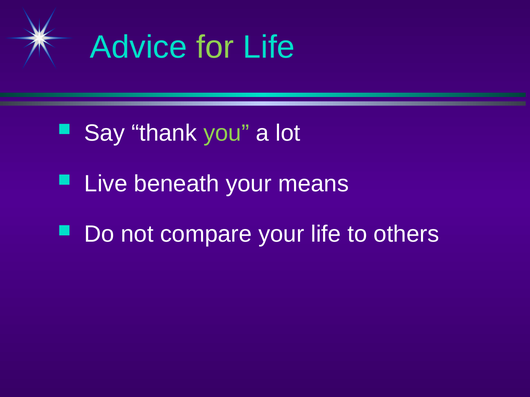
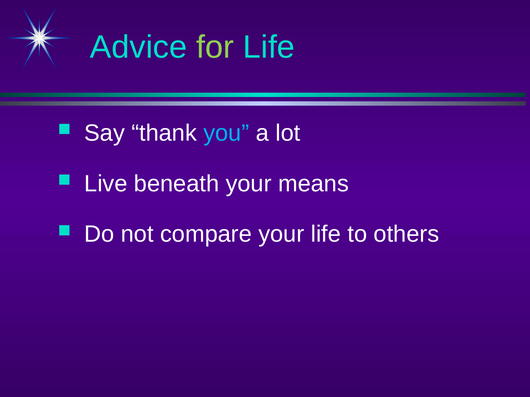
you colour: light green -> light blue (226, 133)
